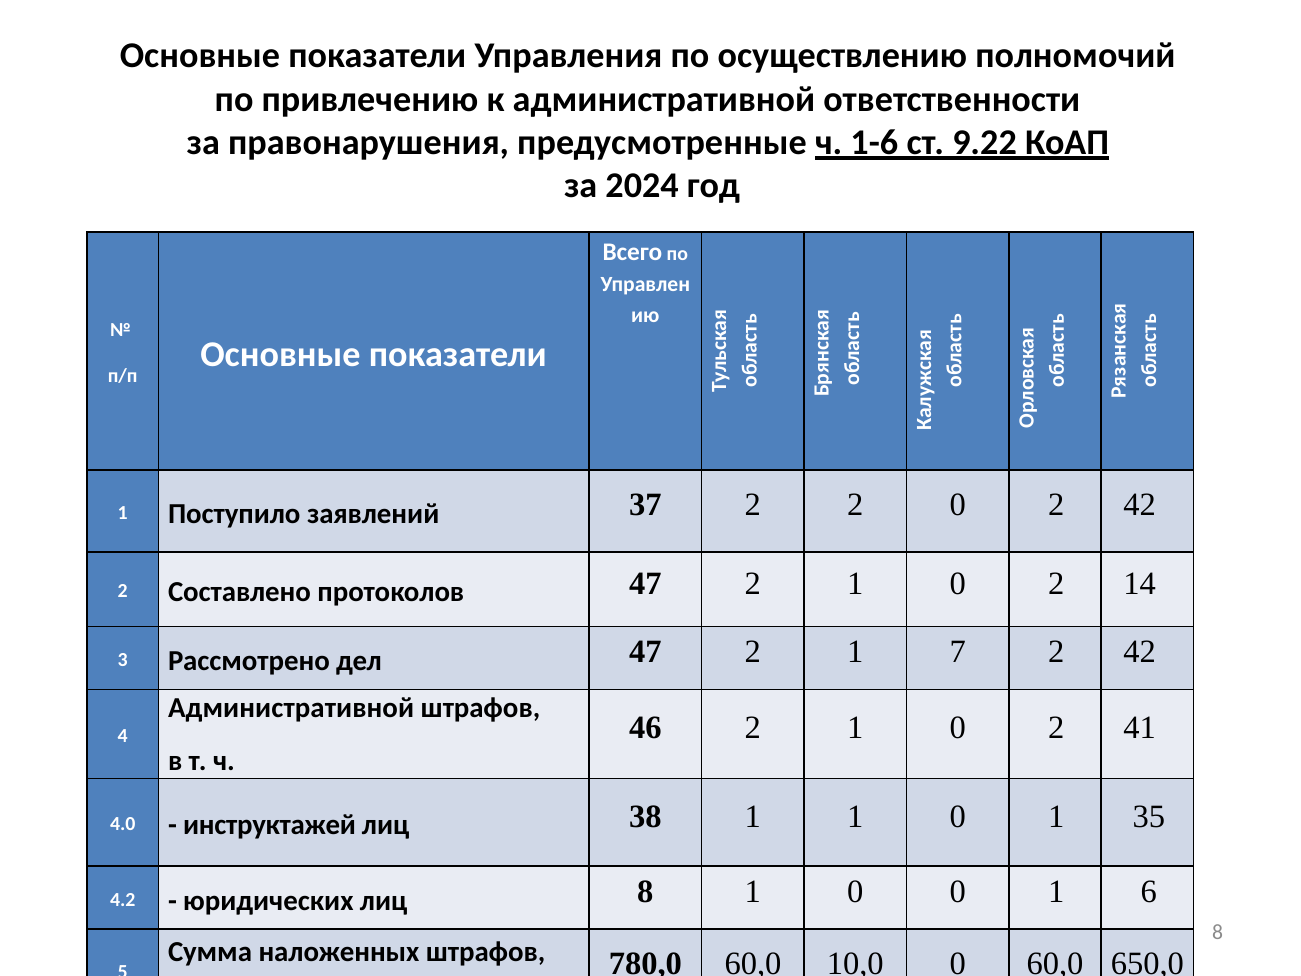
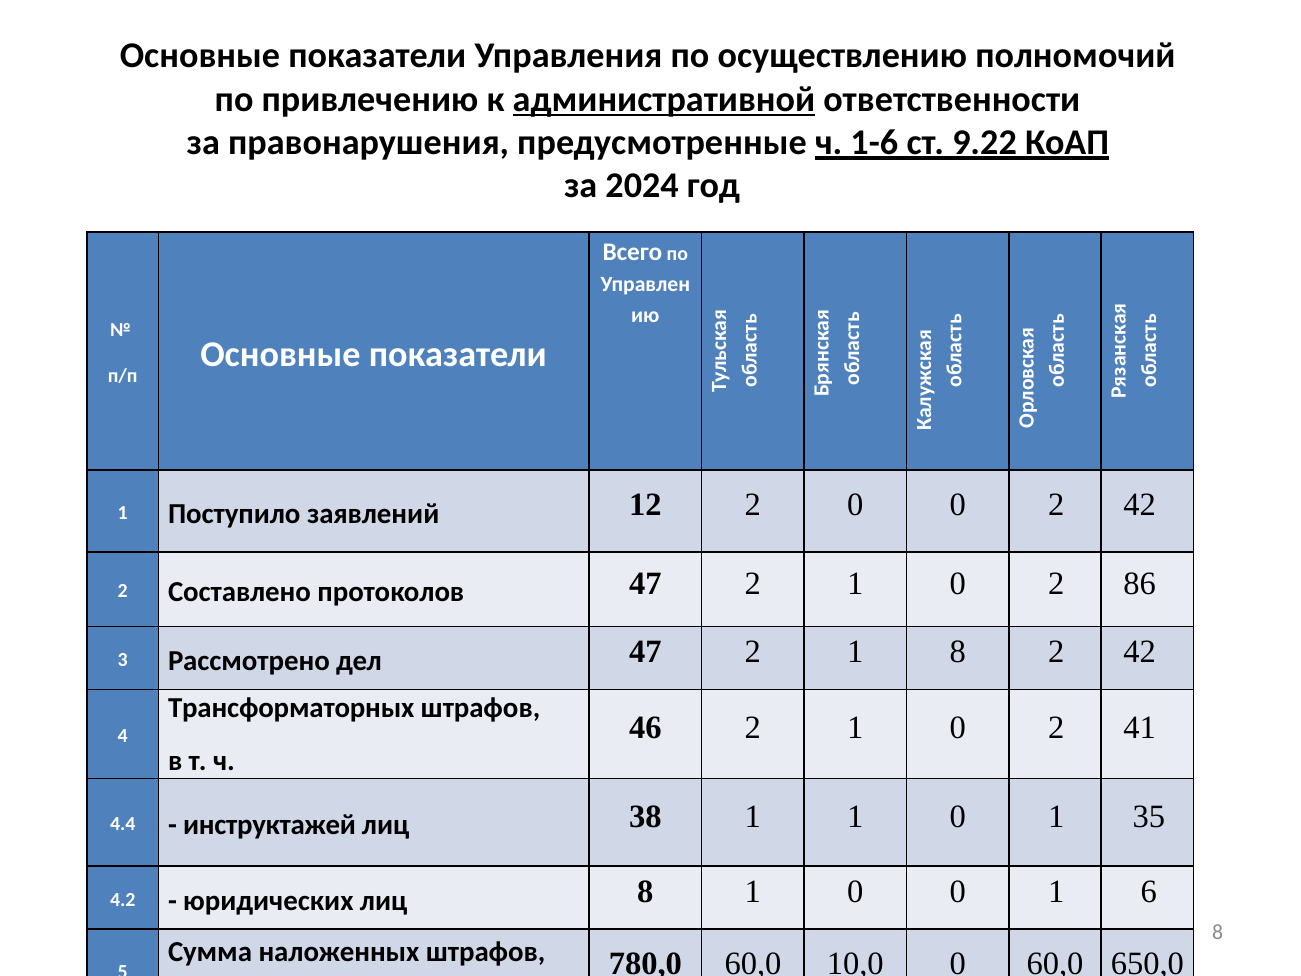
административной underline: none -> present (664, 99)
37: 37 -> 12 (645, 505)
2 2: 2 -> 0 (855, 505)
14: 14 -> 86 (1140, 583)
1 7: 7 -> 8 (958, 652)
Административной: Административной -> Трансформаторных (291, 707)
4.0: 4.0 -> 4.4 (123, 824)
